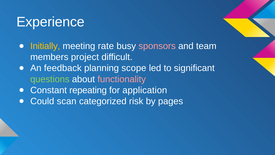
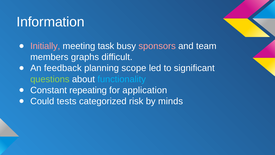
Experience: Experience -> Information (51, 22)
Initially colour: yellow -> pink (45, 46)
rate: rate -> task (106, 46)
project: project -> graphs (85, 57)
functionality colour: pink -> light blue (122, 79)
scan: scan -> tests (67, 101)
pages: pages -> minds (171, 101)
